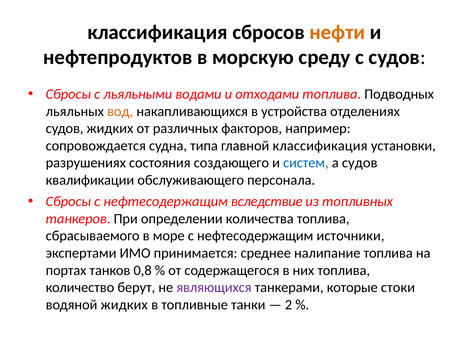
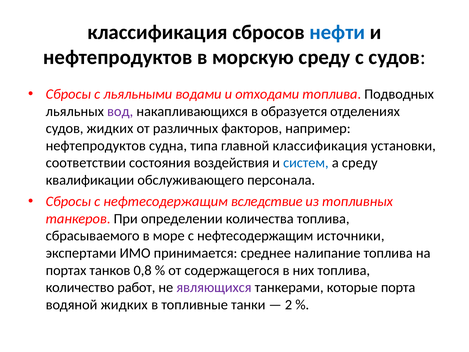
нефти colour: orange -> blue (337, 32)
вод colour: orange -> purple (120, 111)
устройства: устройства -> образуется (294, 111)
сопровождается: сопровождается -> нефтепродуктов (96, 146)
разрушениях: разрушениях -> соответствии (86, 163)
создающего: создающего -> воздействия (231, 163)
а судов: судов -> среду (360, 163)
берут: берут -> работ (136, 287)
стоки: стоки -> порта (398, 287)
